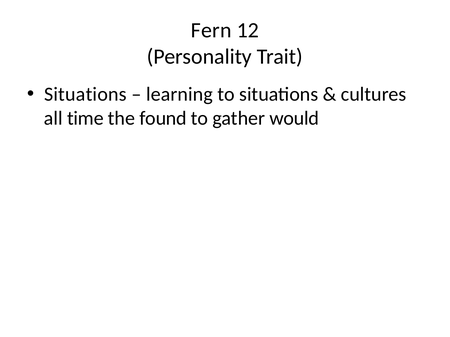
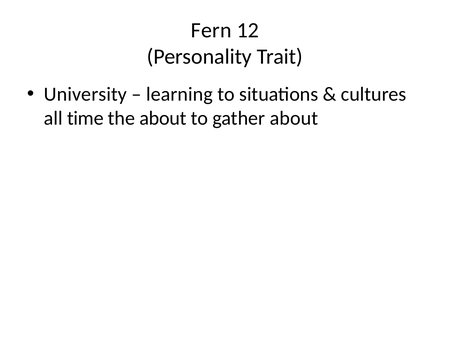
Situations: Situations -> University (85, 94)
the found: found -> about (163, 118)
gather would: would -> about (294, 118)
